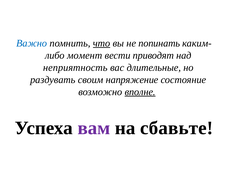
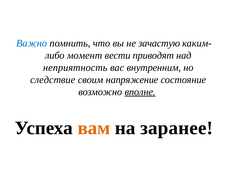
что underline: present -> none (102, 43)
попинать: попинать -> зачастую (159, 43)
длительные: длительные -> внутренним (154, 68)
раздувать: раздувать -> следствие (53, 80)
вам colour: purple -> orange (94, 128)
сбавьте: сбавьте -> заранее (177, 128)
